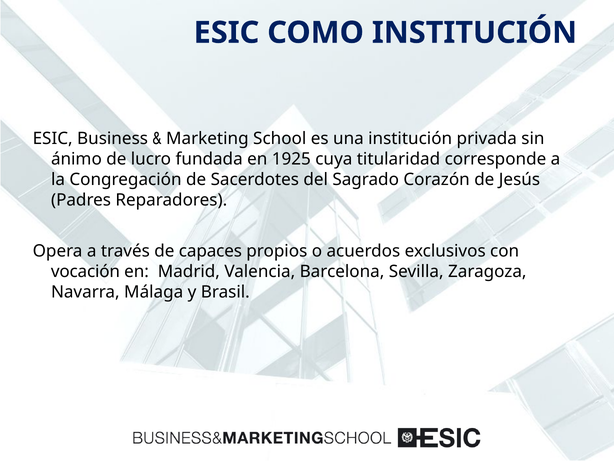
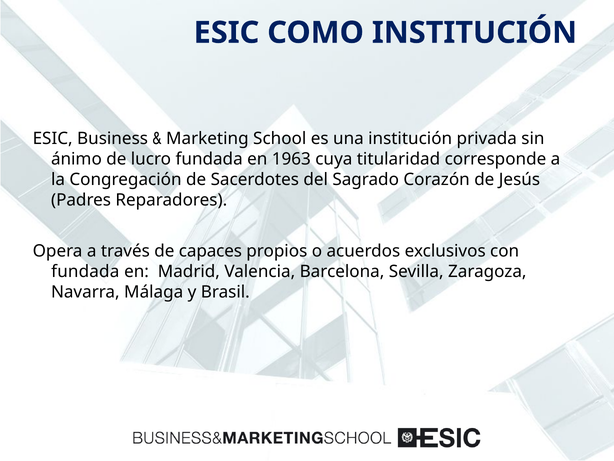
1925: 1925 -> 1963 (291, 159)
vocación: vocación -> fundada (85, 271)
